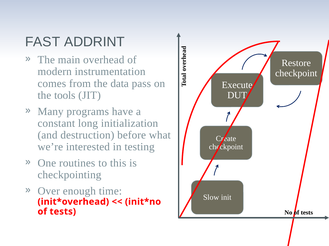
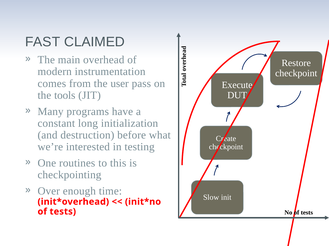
ADDRINT: ADDRINT -> CLAIMED (95, 42)
data: data -> user (120, 84)
